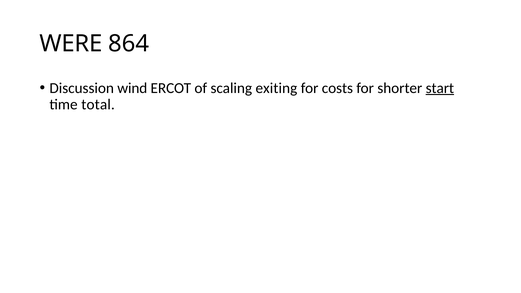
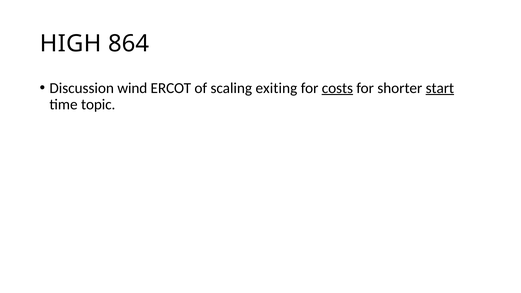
WERE: WERE -> HIGH (71, 44)
costs underline: none -> present (337, 88)
total: total -> topic (98, 105)
